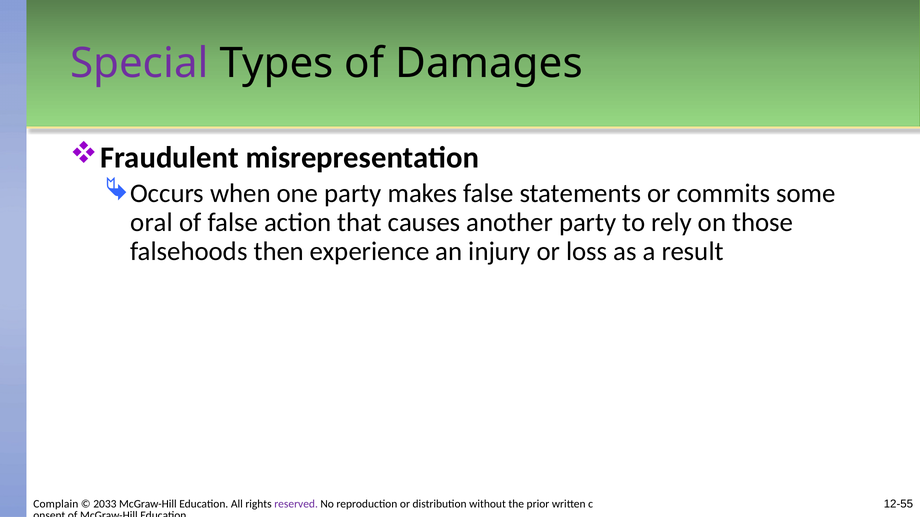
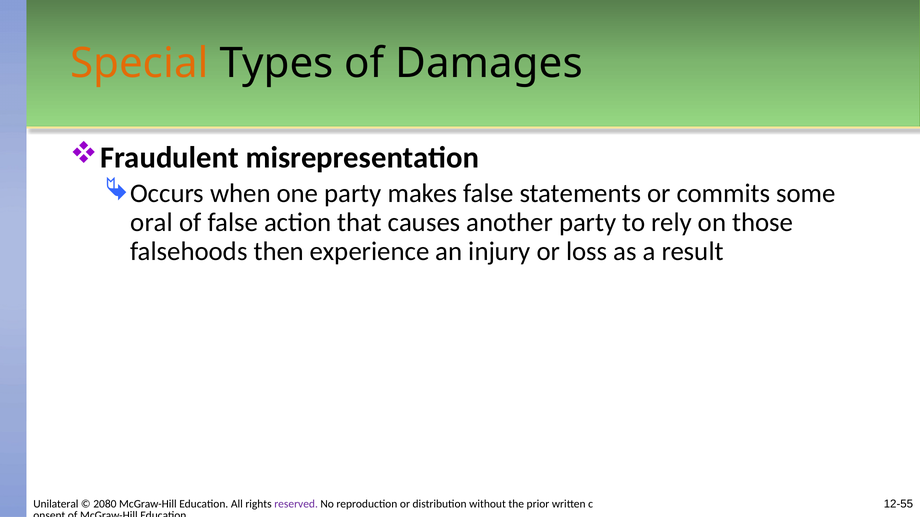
Special colour: purple -> orange (139, 64)
Complain: Complain -> Unilateral (56, 504)
2033: 2033 -> 2080 (105, 504)
